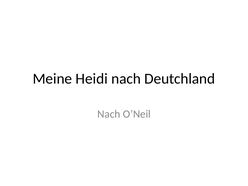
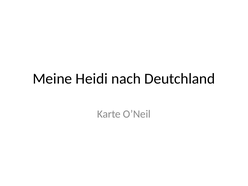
Nach: Nach -> Karte (109, 114)
